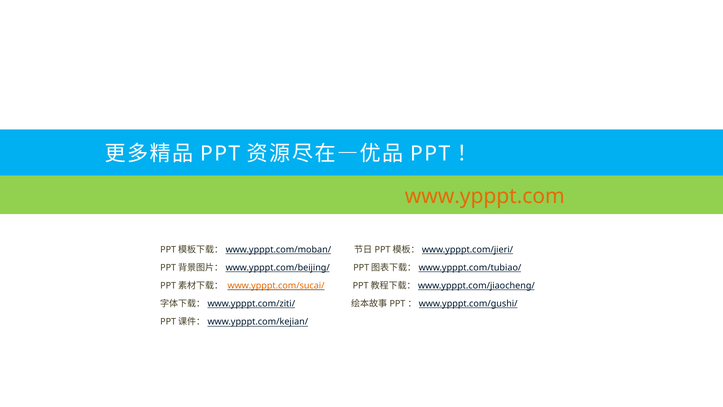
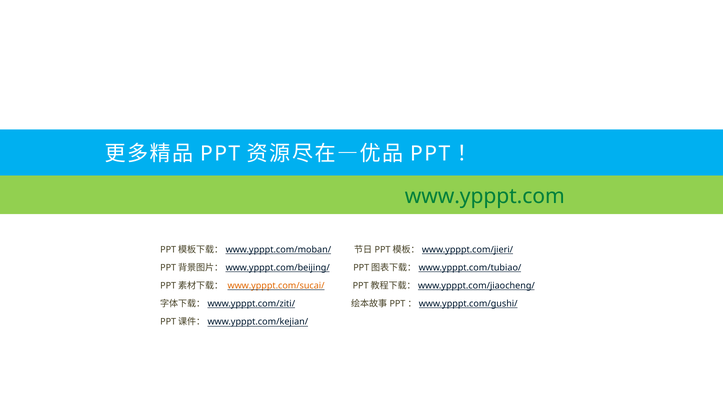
www.ypppt.com colour: orange -> green (485, 196)
